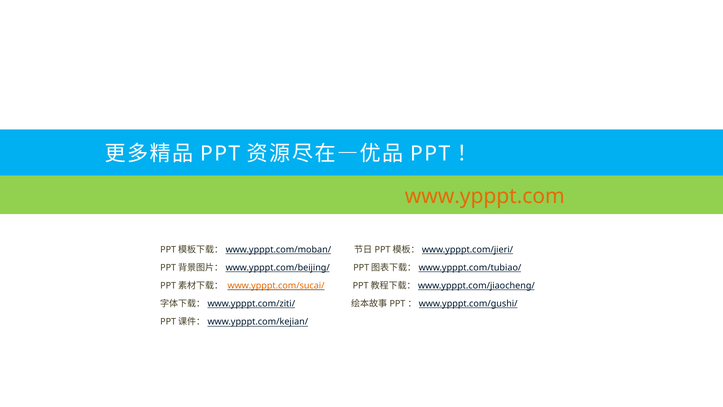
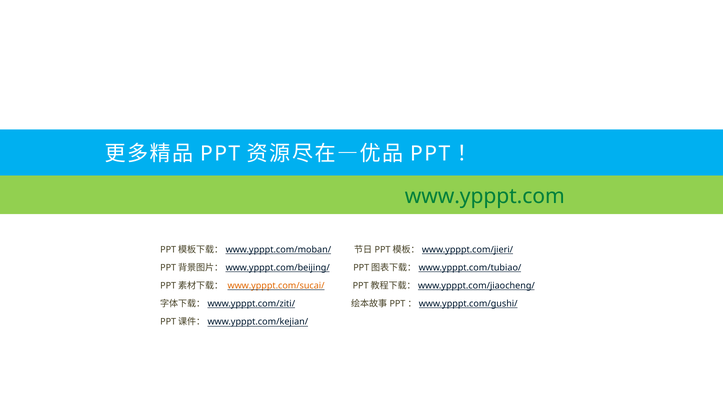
www.ypppt.com colour: orange -> green (485, 196)
